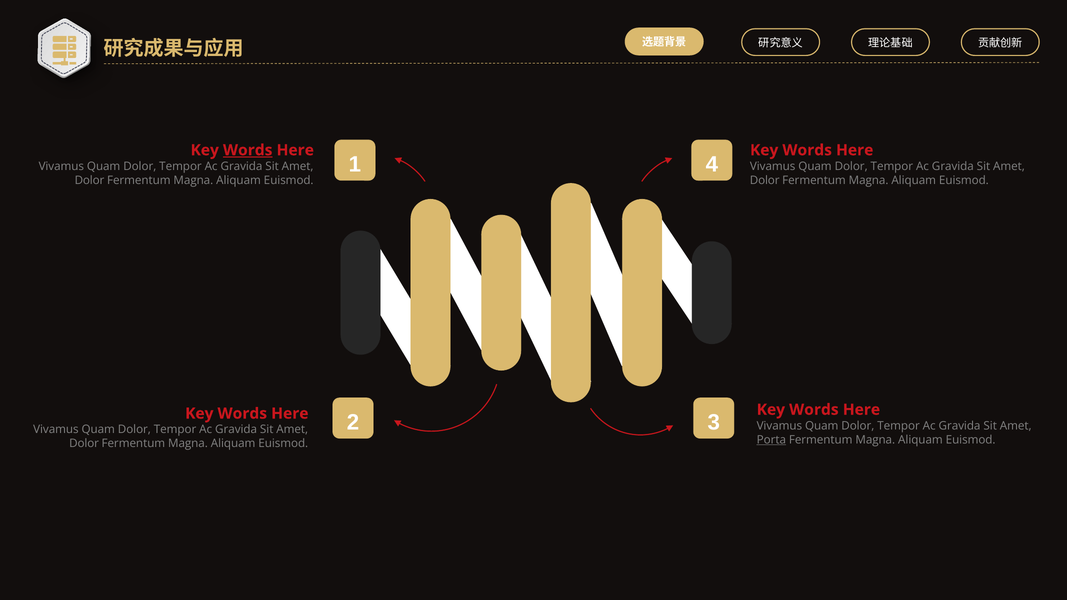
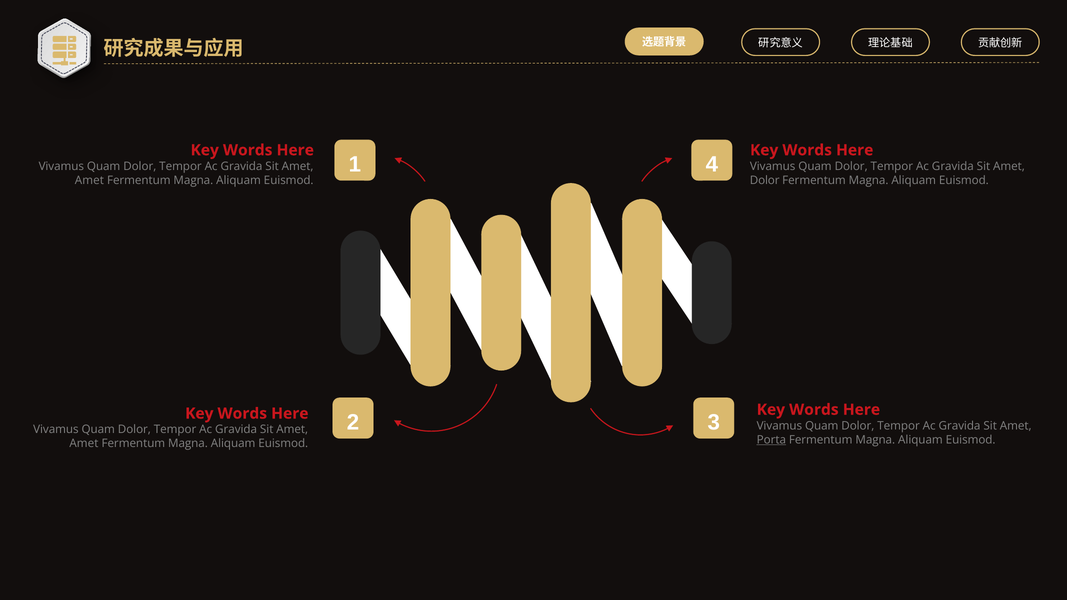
Words underline: present -> none (248, 150)
Dolor: Dolor -> Amet (89, 180)
Dolor: Dolor -> Amet (84, 444)
